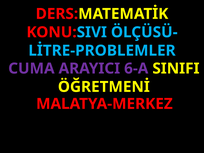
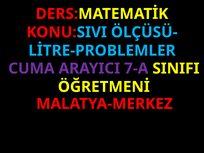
6-A: 6-A -> 7-A (136, 68)
